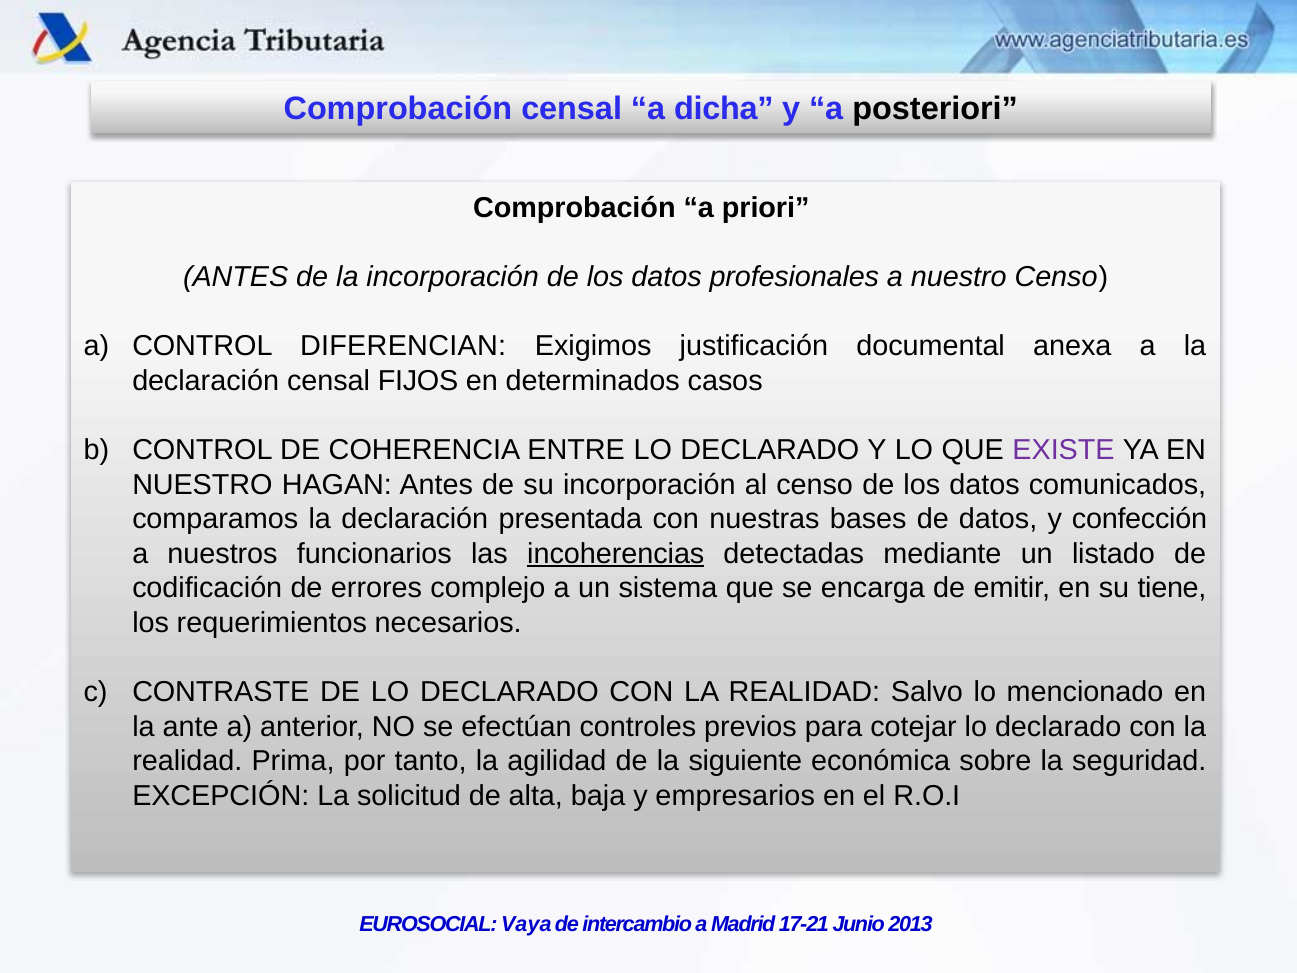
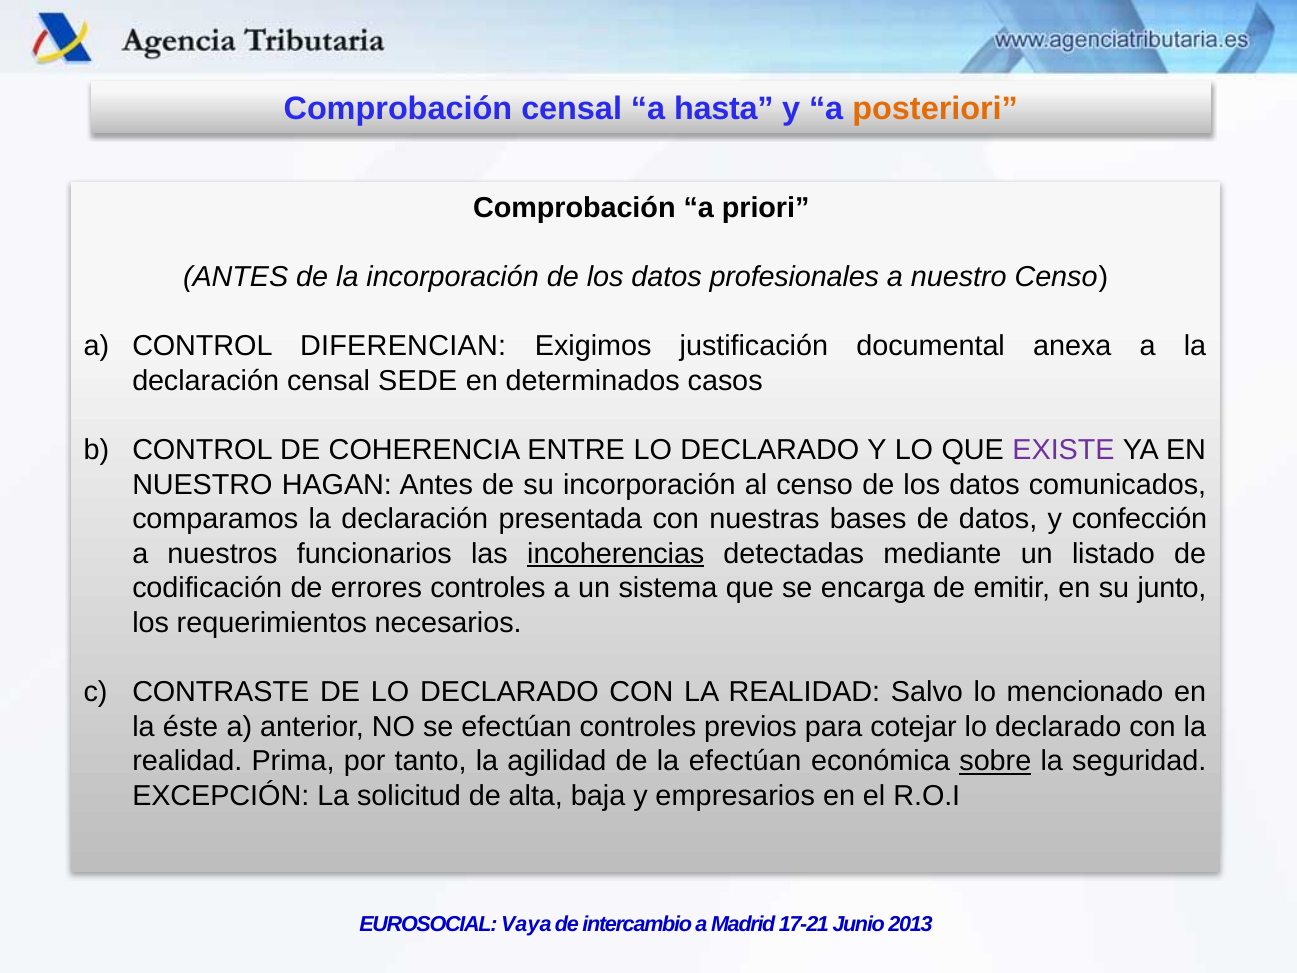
dicha: dicha -> hasta (724, 109)
posteriori colour: black -> orange (935, 109)
FIJOS: FIJOS -> SEDE (418, 381)
errores complejo: complejo -> controles (488, 588)
tiene: tiene -> junto (1172, 588)
ante: ante -> éste (190, 727)
la siguiente: siguiente -> efectúan (745, 761)
sobre underline: none -> present (995, 761)
